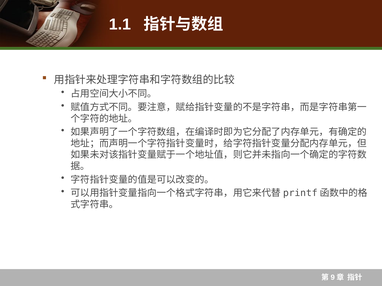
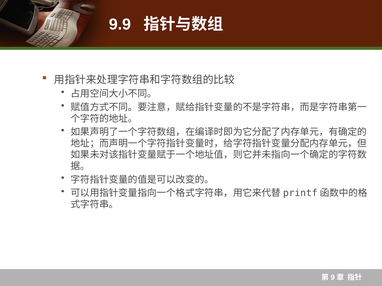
1.1: 1.1 -> 9.9 (120, 24)
